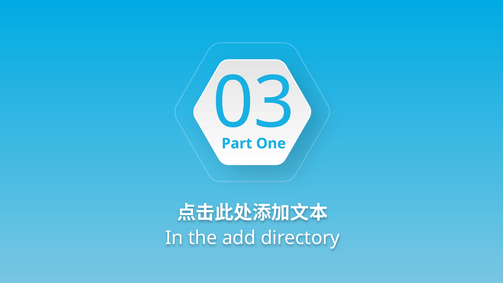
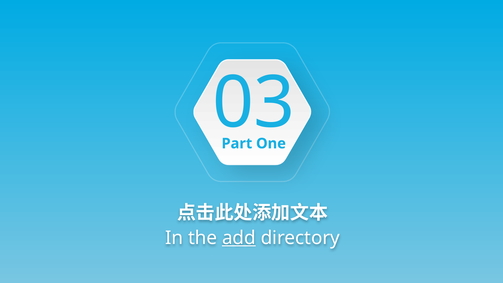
add underline: none -> present (239, 238)
